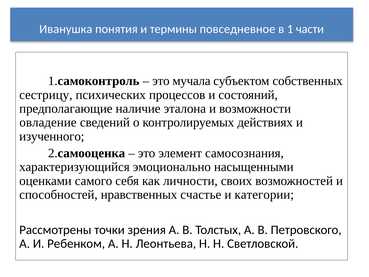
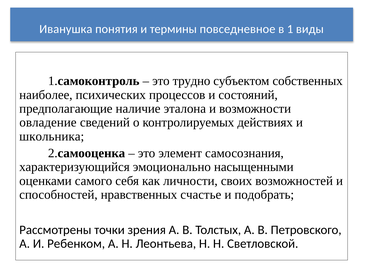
части: части -> виды (310, 29)
мучала: мучала -> трудно (192, 81)
сестрицу: сестрицу -> наиболее (46, 95)
изученного: изученного -> школьника (52, 136)
категории: категории -> подобрать (264, 194)
